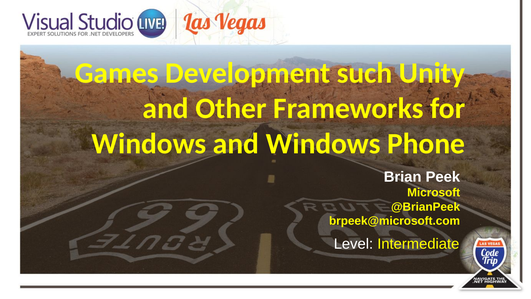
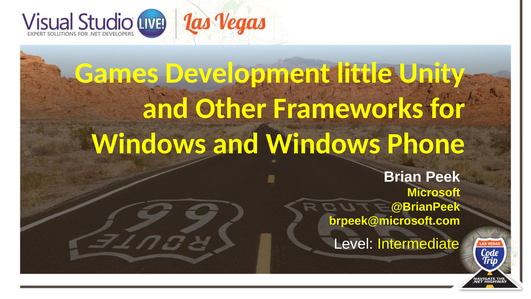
such: such -> little (365, 73)
